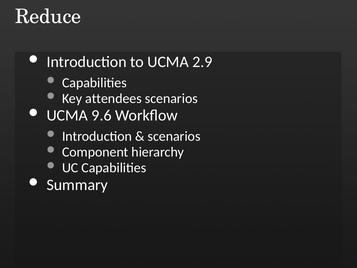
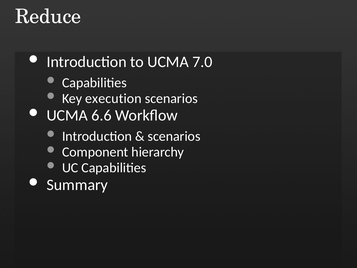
2.9: 2.9 -> 7.0 (202, 62)
attendees: attendees -> execution (113, 98)
9.6: 9.6 -> 6.6 (102, 115)
